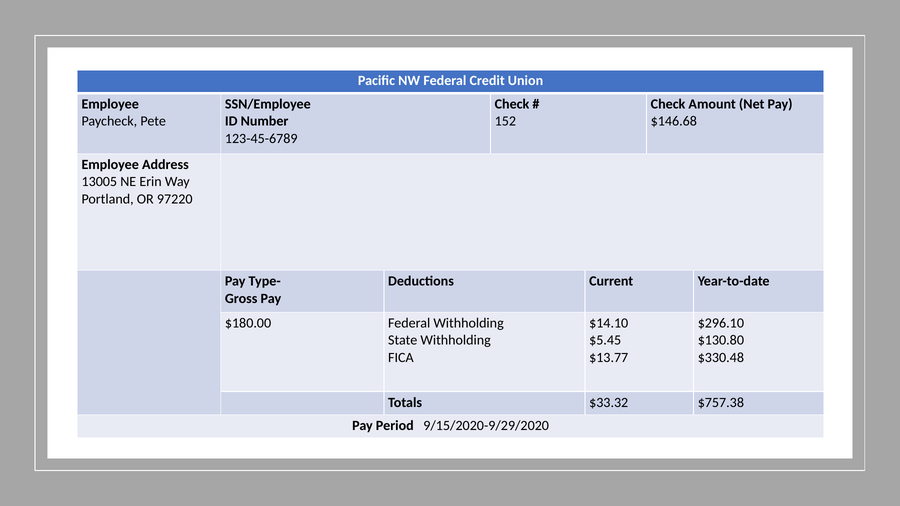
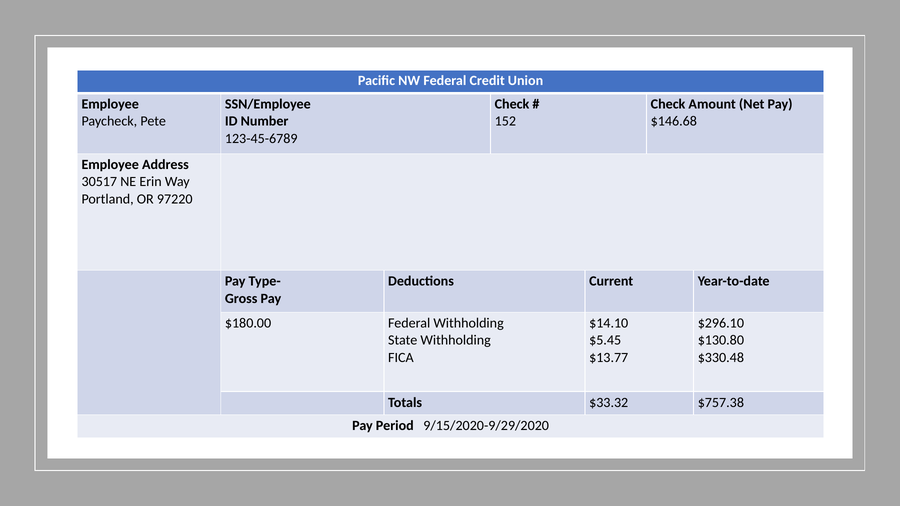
13005: 13005 -> 30517 (99, 182)
